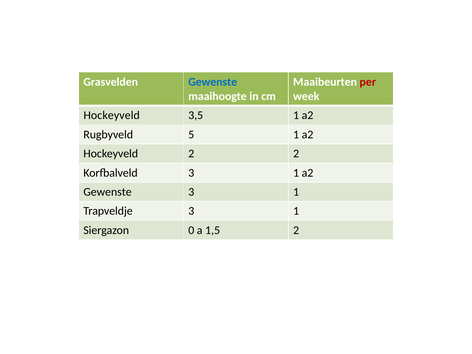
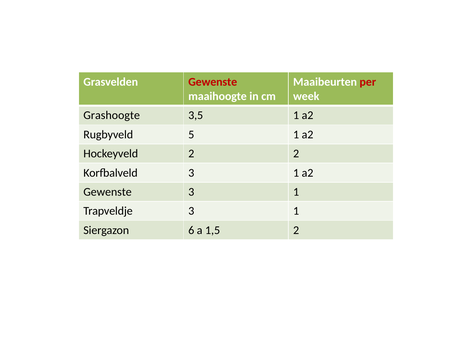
Gewenste colour: blue -> red (213, 82)
Hockeyveld: Hockeyveld -> Grashoogte (112, 115)
0: 0 -> 6 (191, 230)
